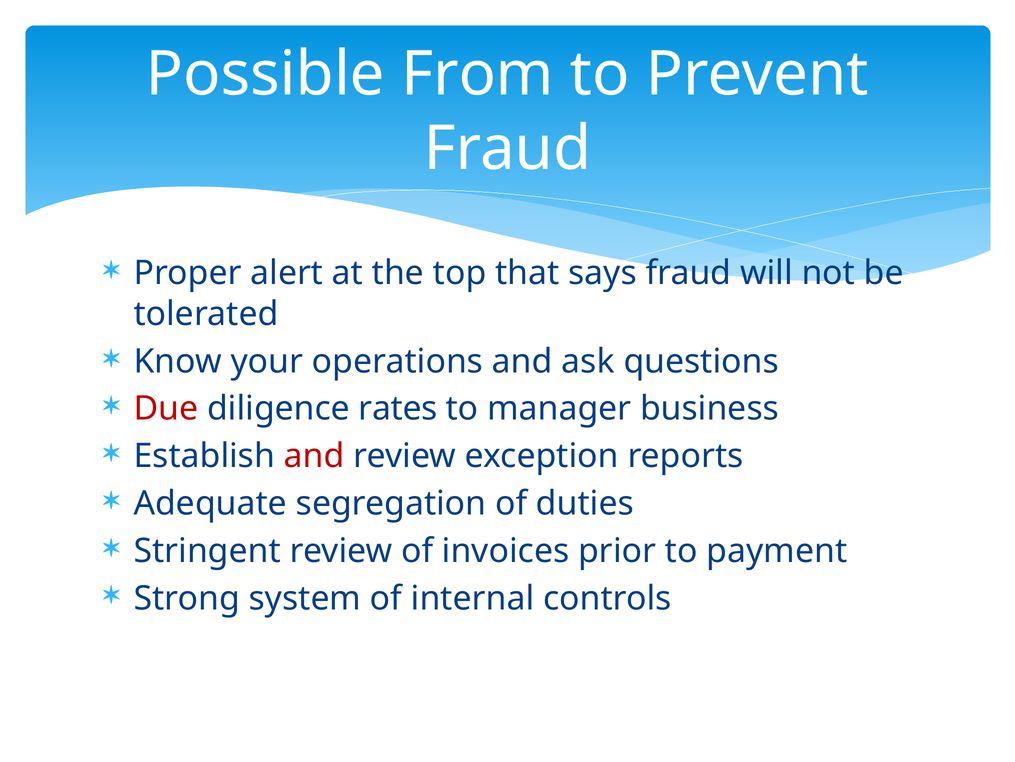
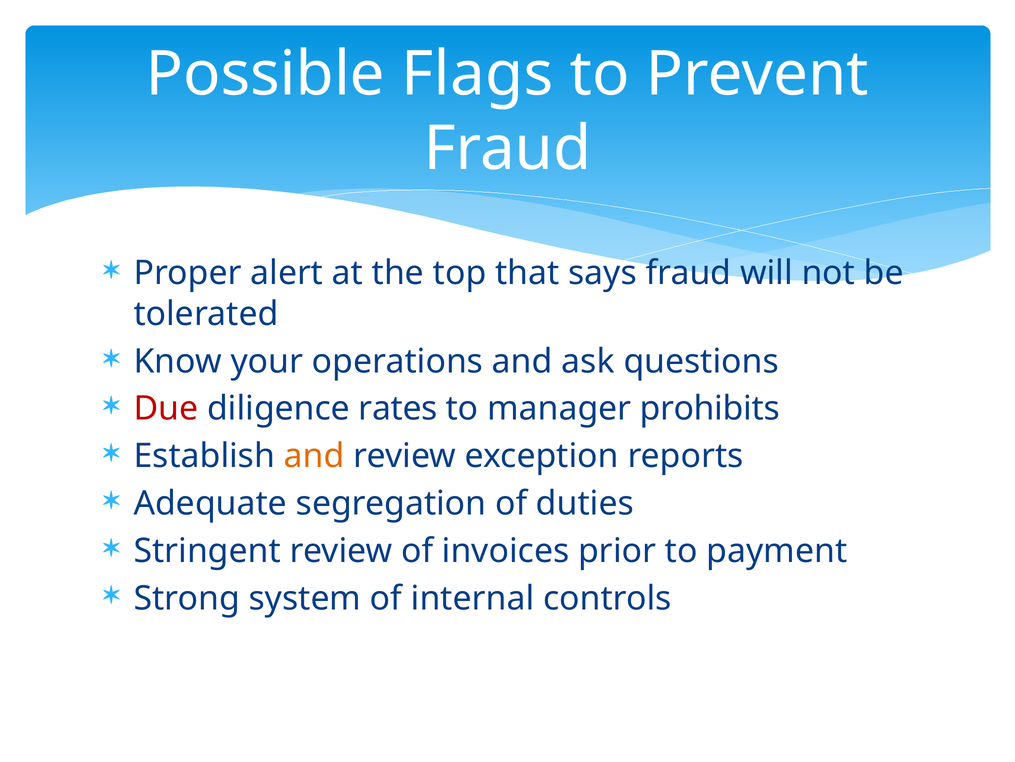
From: From -> Flags (477, 74)
business: business -> prohibits (710, 408)
and colour: red -> orange (314, 456)
